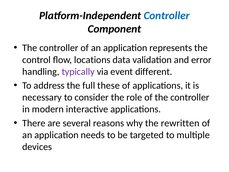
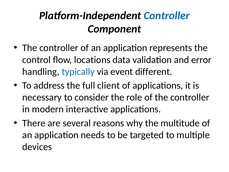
typically colour: purple -> blue (78, 72)
these: these -> client (109, 85)
rewritten: rewritten -> multitude (180, 123)
